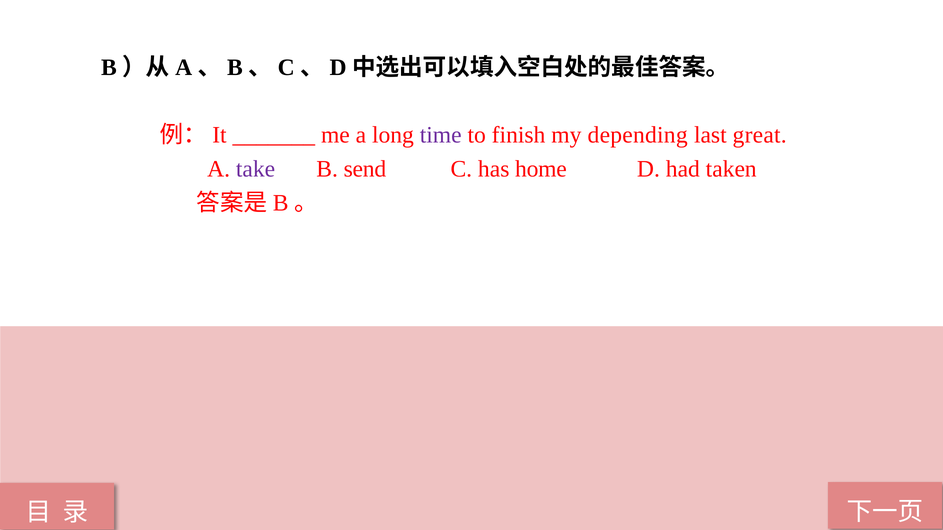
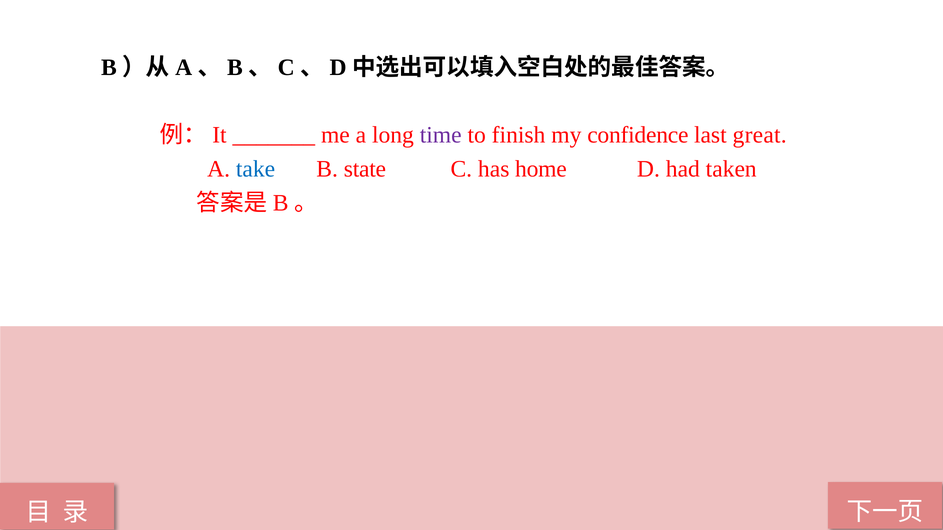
depending: depending -> confidence (638, 135)
take colour: purple -> blue (256, 169)
send: send -> state (365, 169)
